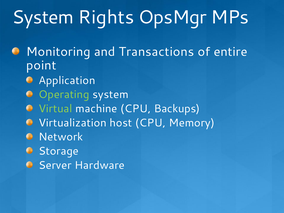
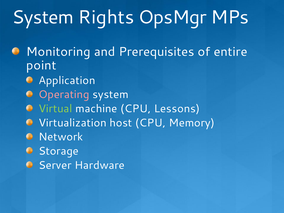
Transactions: Transactions -> Prerequisites (157, 52)
Operating colour: light green -> pink (64, 95)
Backups: Backups -> Lessons (177, 109)
